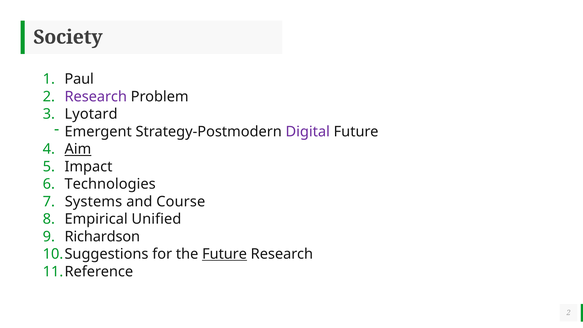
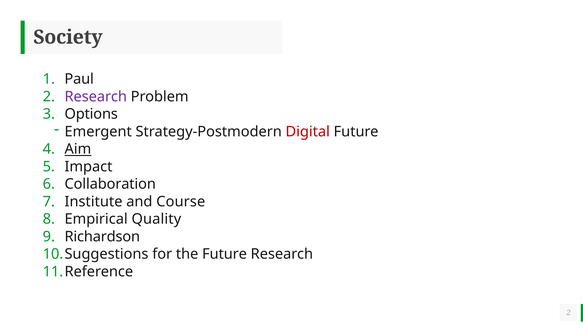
Lyotard: Lyotard -> Options (91, 114)
Digital colour: purple -> red (308, 132)
Technologies: Technologies -> Collaboration (110, 184)
Systems: Systems -> Institute (94, 202)
Unified: Unified -> Quality (156, 219)
Future underline: present -> none (225, 254)
